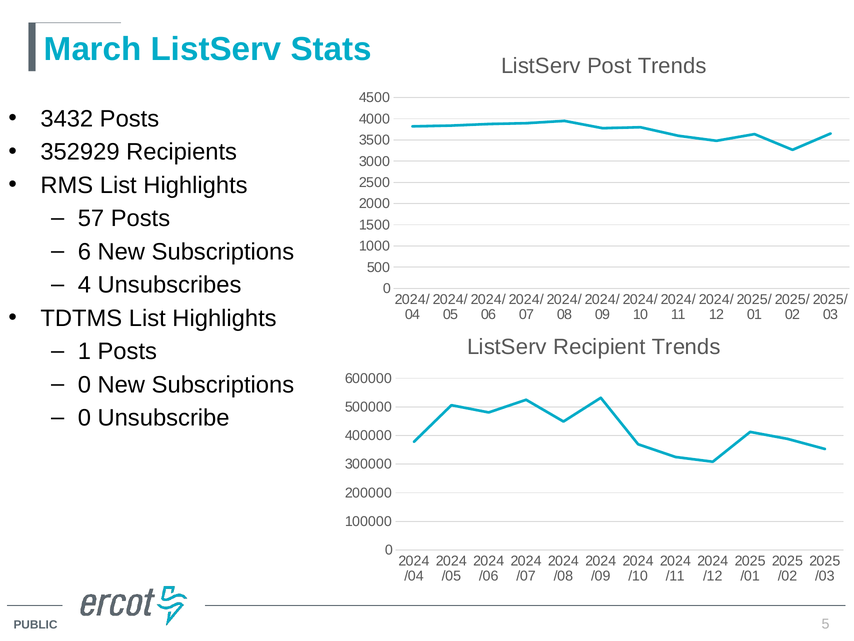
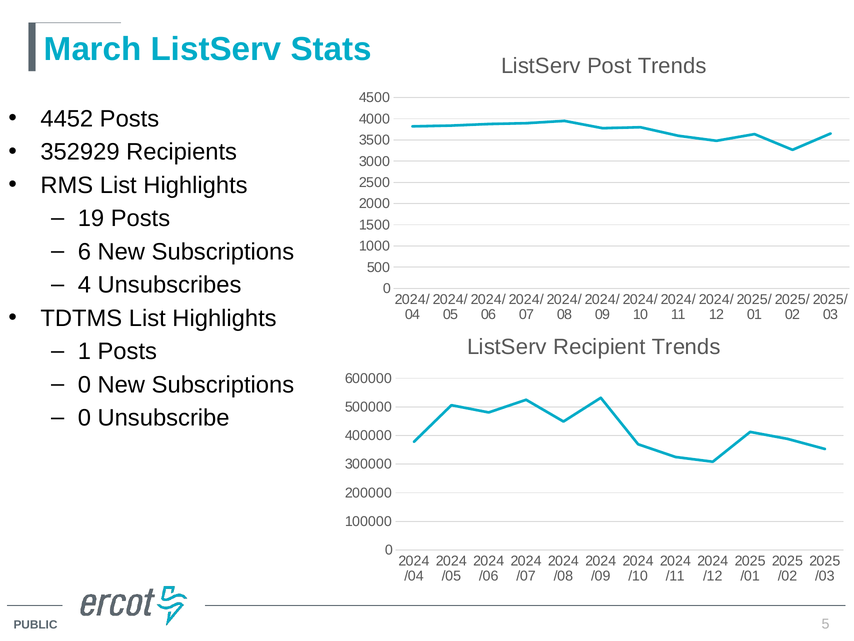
3432: 3432 -> 4452 (67, 119)
57: 57 -> 19 (91, 218)
